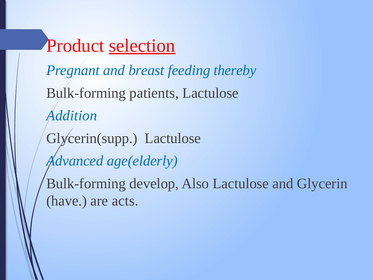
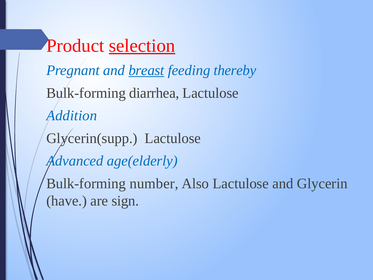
breast underline: none -> present (146, 70)
patients: patients -> diarrhea (154, 93)
develop: develop -> number (154, 183)
acts: acts -> sign (125, 201)
